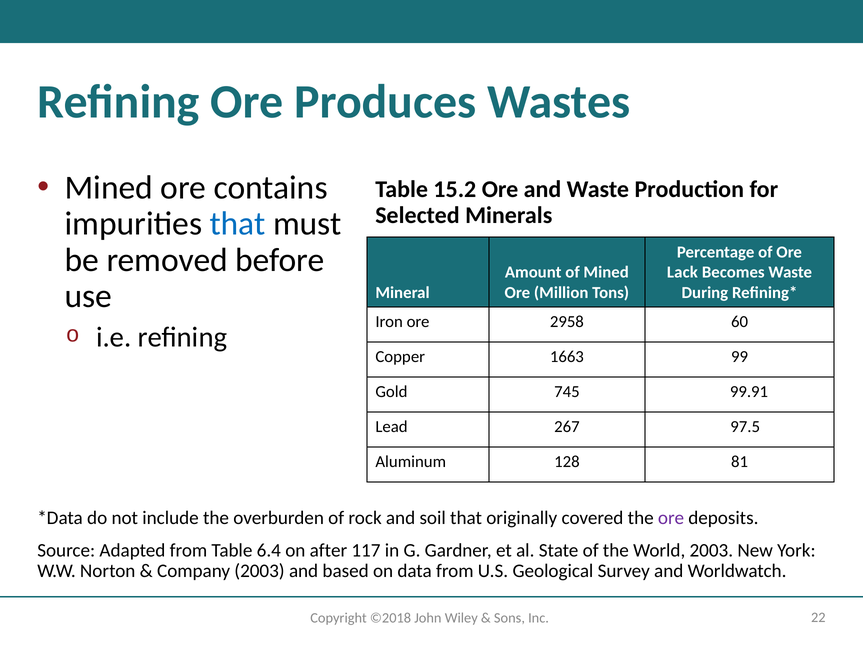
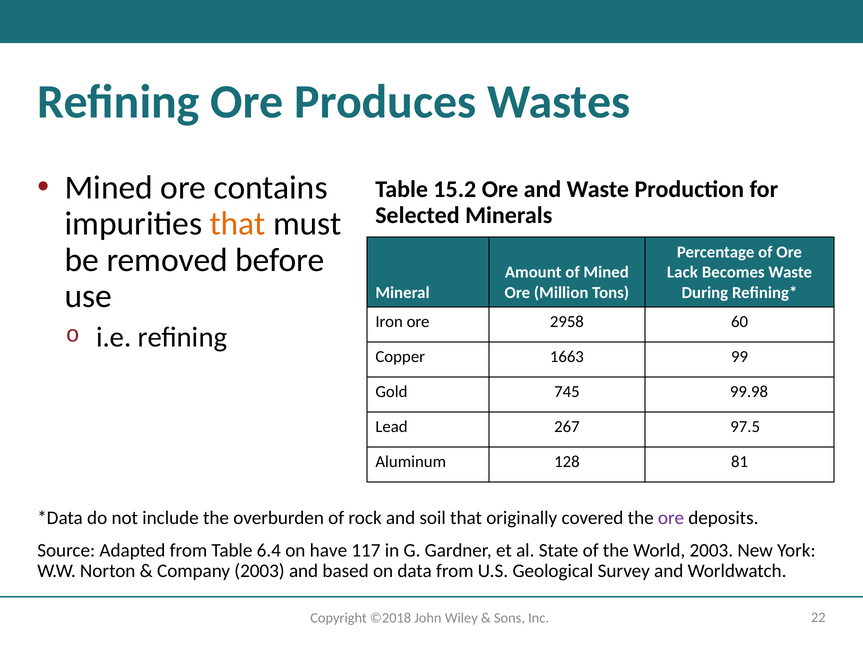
that colour: blue -> orange (238, 224)
99.91: 99.91 -> 99.98 (749, 392)
after: after -> have (328, 551)
